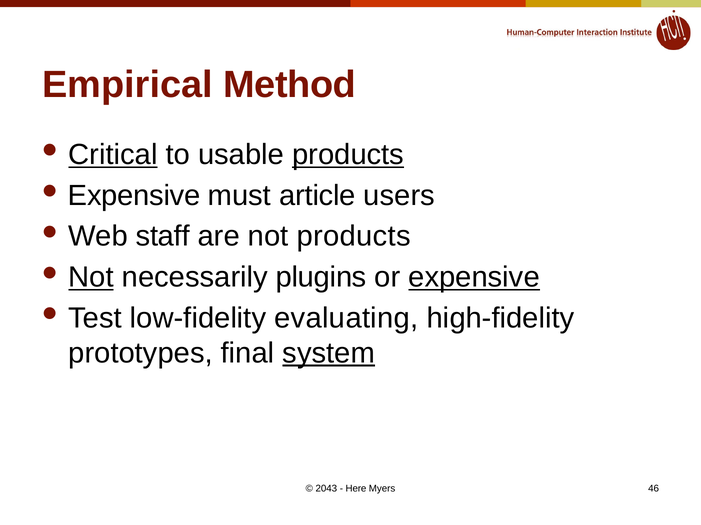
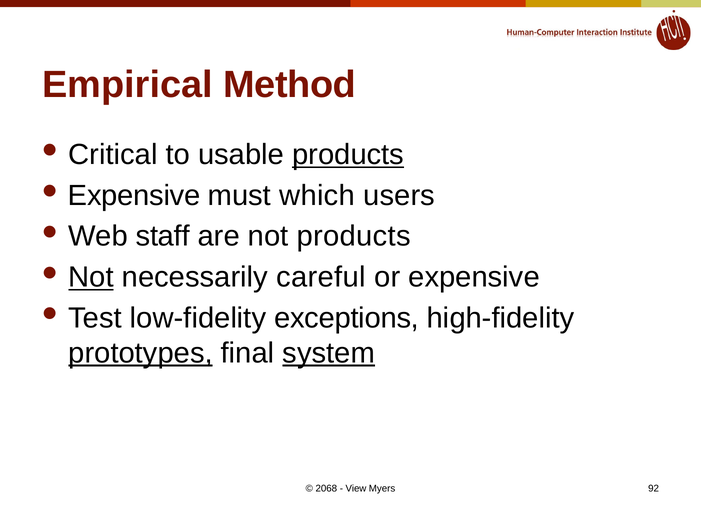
Critical underline: present -> none (113, 155)
article: article -> which (317, 196)
plugins: plugins -> careful (321, 278)
expensive underline: present -> none (474, 278)
evaluating: evaluating -> exceptions (347, 318)
prototypes underline: none -> present (141, 354)
2043: 2043 -> 2068 (326, 489)
Here: Here -> View (356, 489)
46: 46 -> 92 (654, 489)
